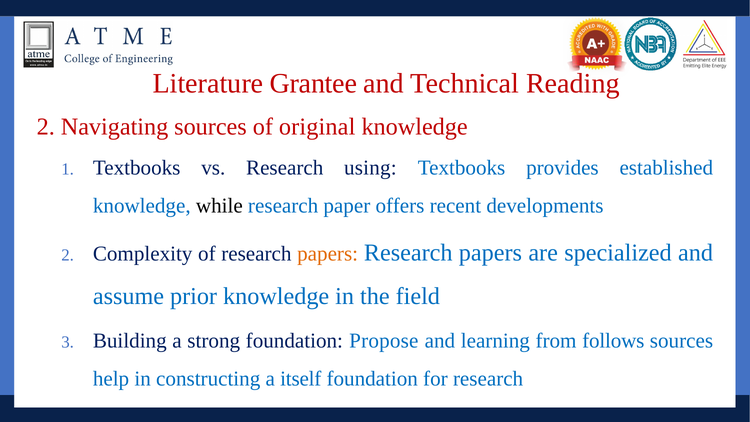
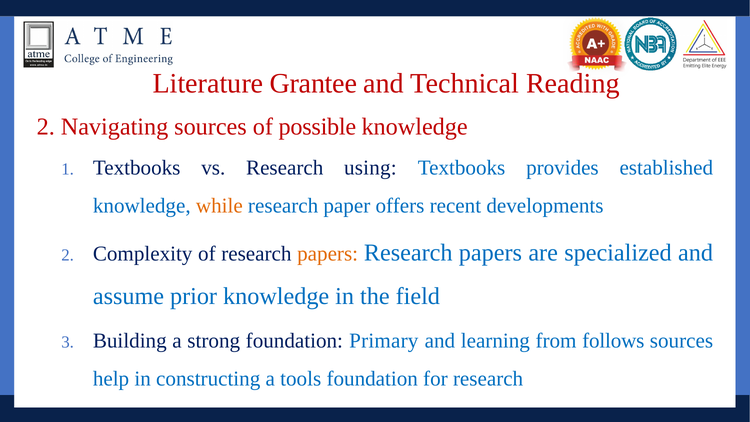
original: original -> possible (317, 127)
while colour: black -> orange (219, 206)
Propose: Propose -> Primary (384, 341)
itself: itself -> tools (301, 379)
